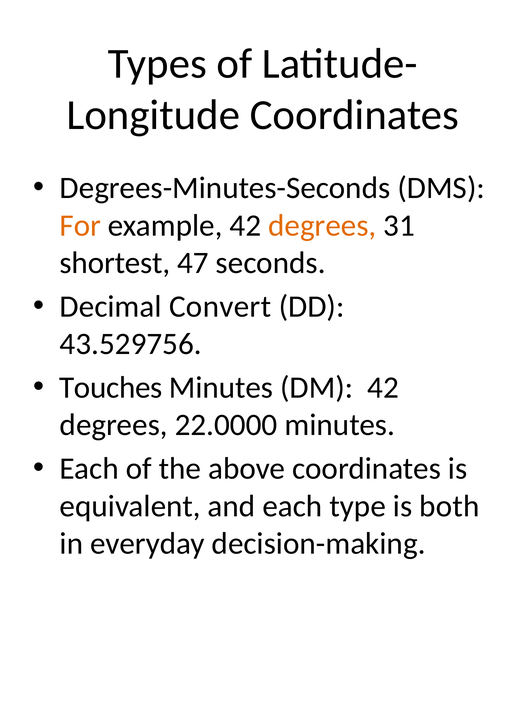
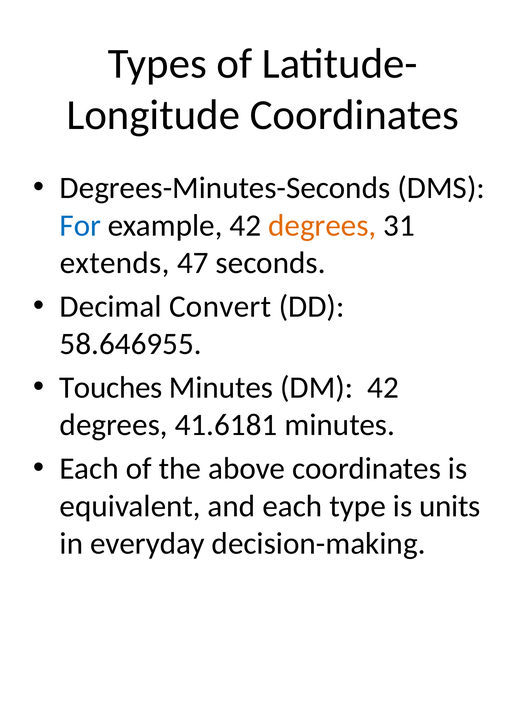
For colour: orange -> blue (80, 226)
shortest: shortest -> extends (115, 263)
43.529756: 43.529756 -> 58.646955 (131, 344)
22.0000: 22.0000 -> 41.6181 (226, 425)
both: both -> units (450, 506)
